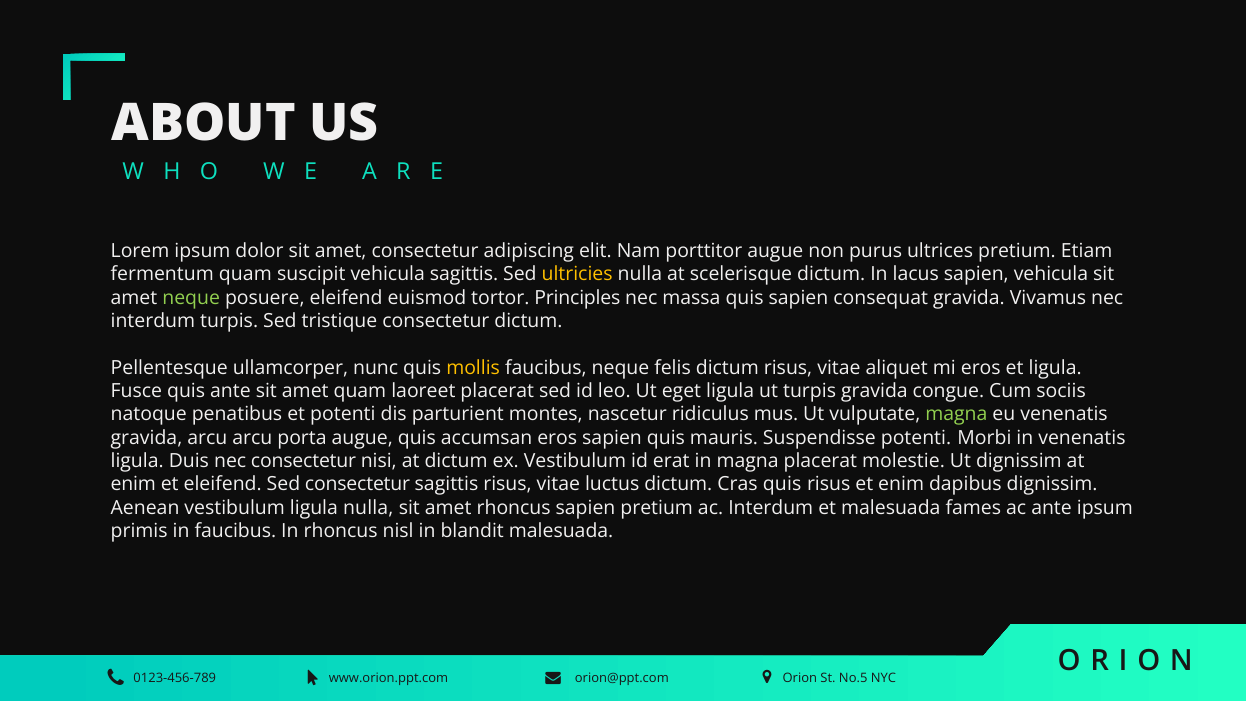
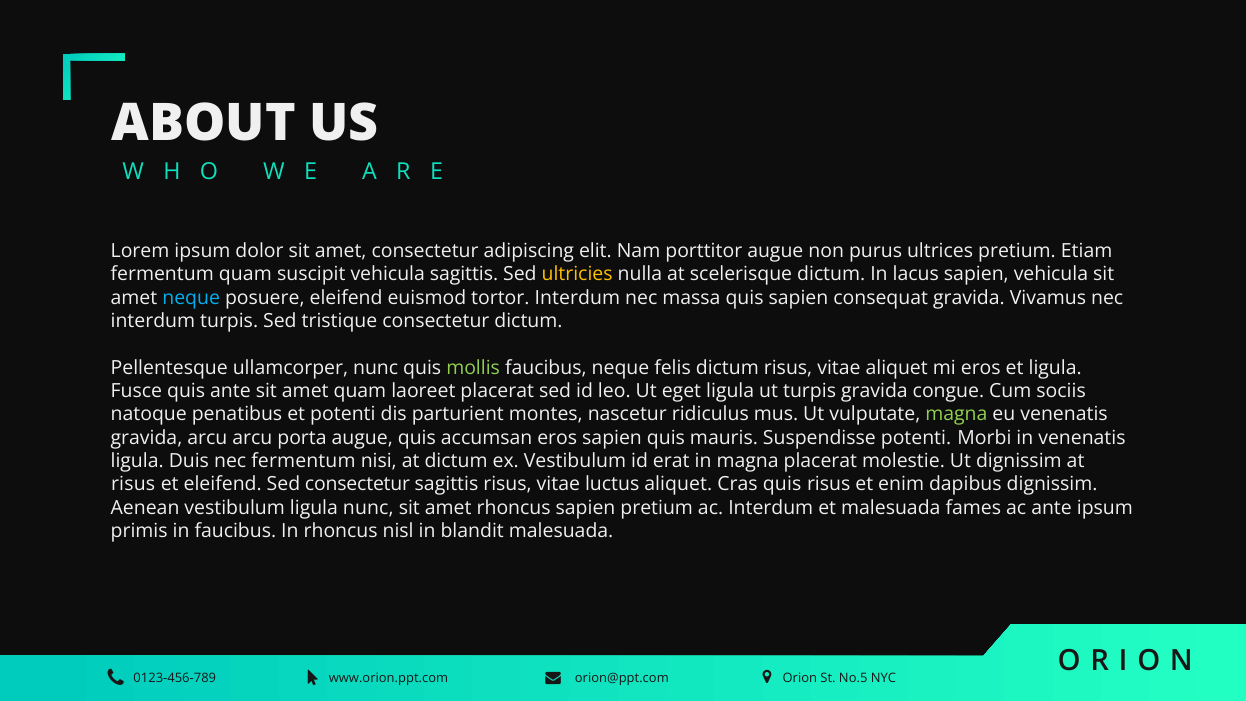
neque colour: light green -> light blue (191, 298)
tortor Principles: Principles -> Interdum (577, 298)
mollis colour: yellow -> light green (473, 368)
nec consectetur: consectetur -> fermentum (303, 461)
enim: enim -> risus (133, 484)
luctus dictum: dictum -> aliquet (678, 484)
ligula nulla: nulla -> nunc (368, 508)
